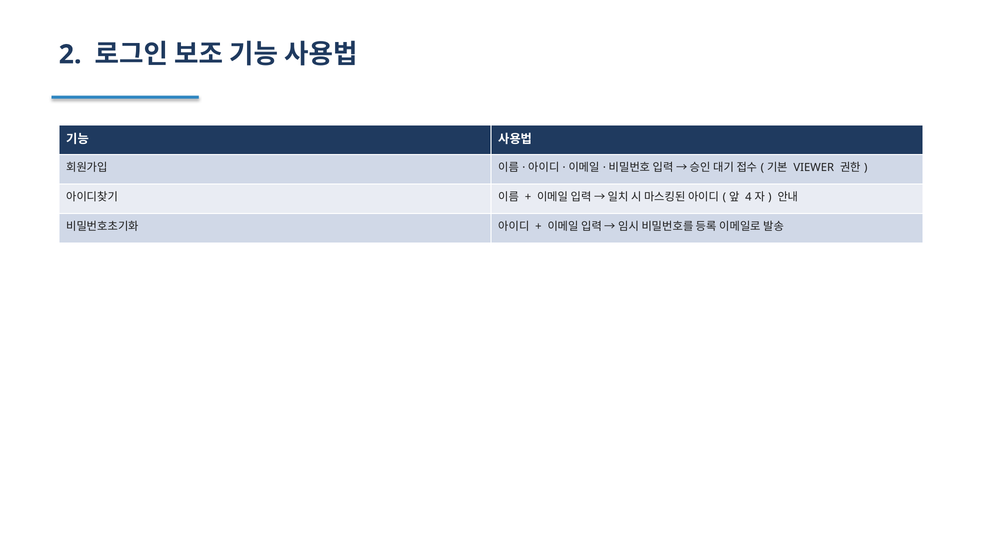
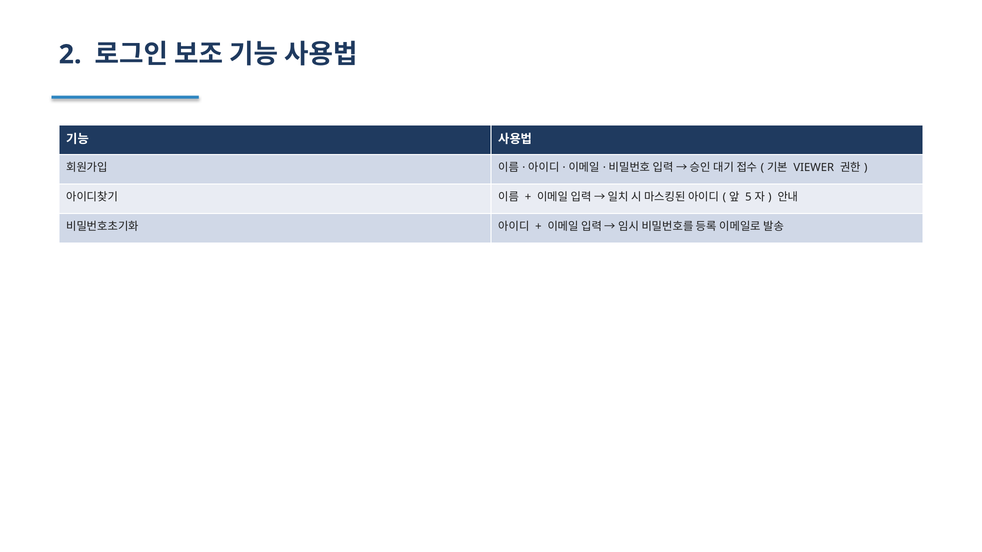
4: 4 -> 5 (748, 197)
